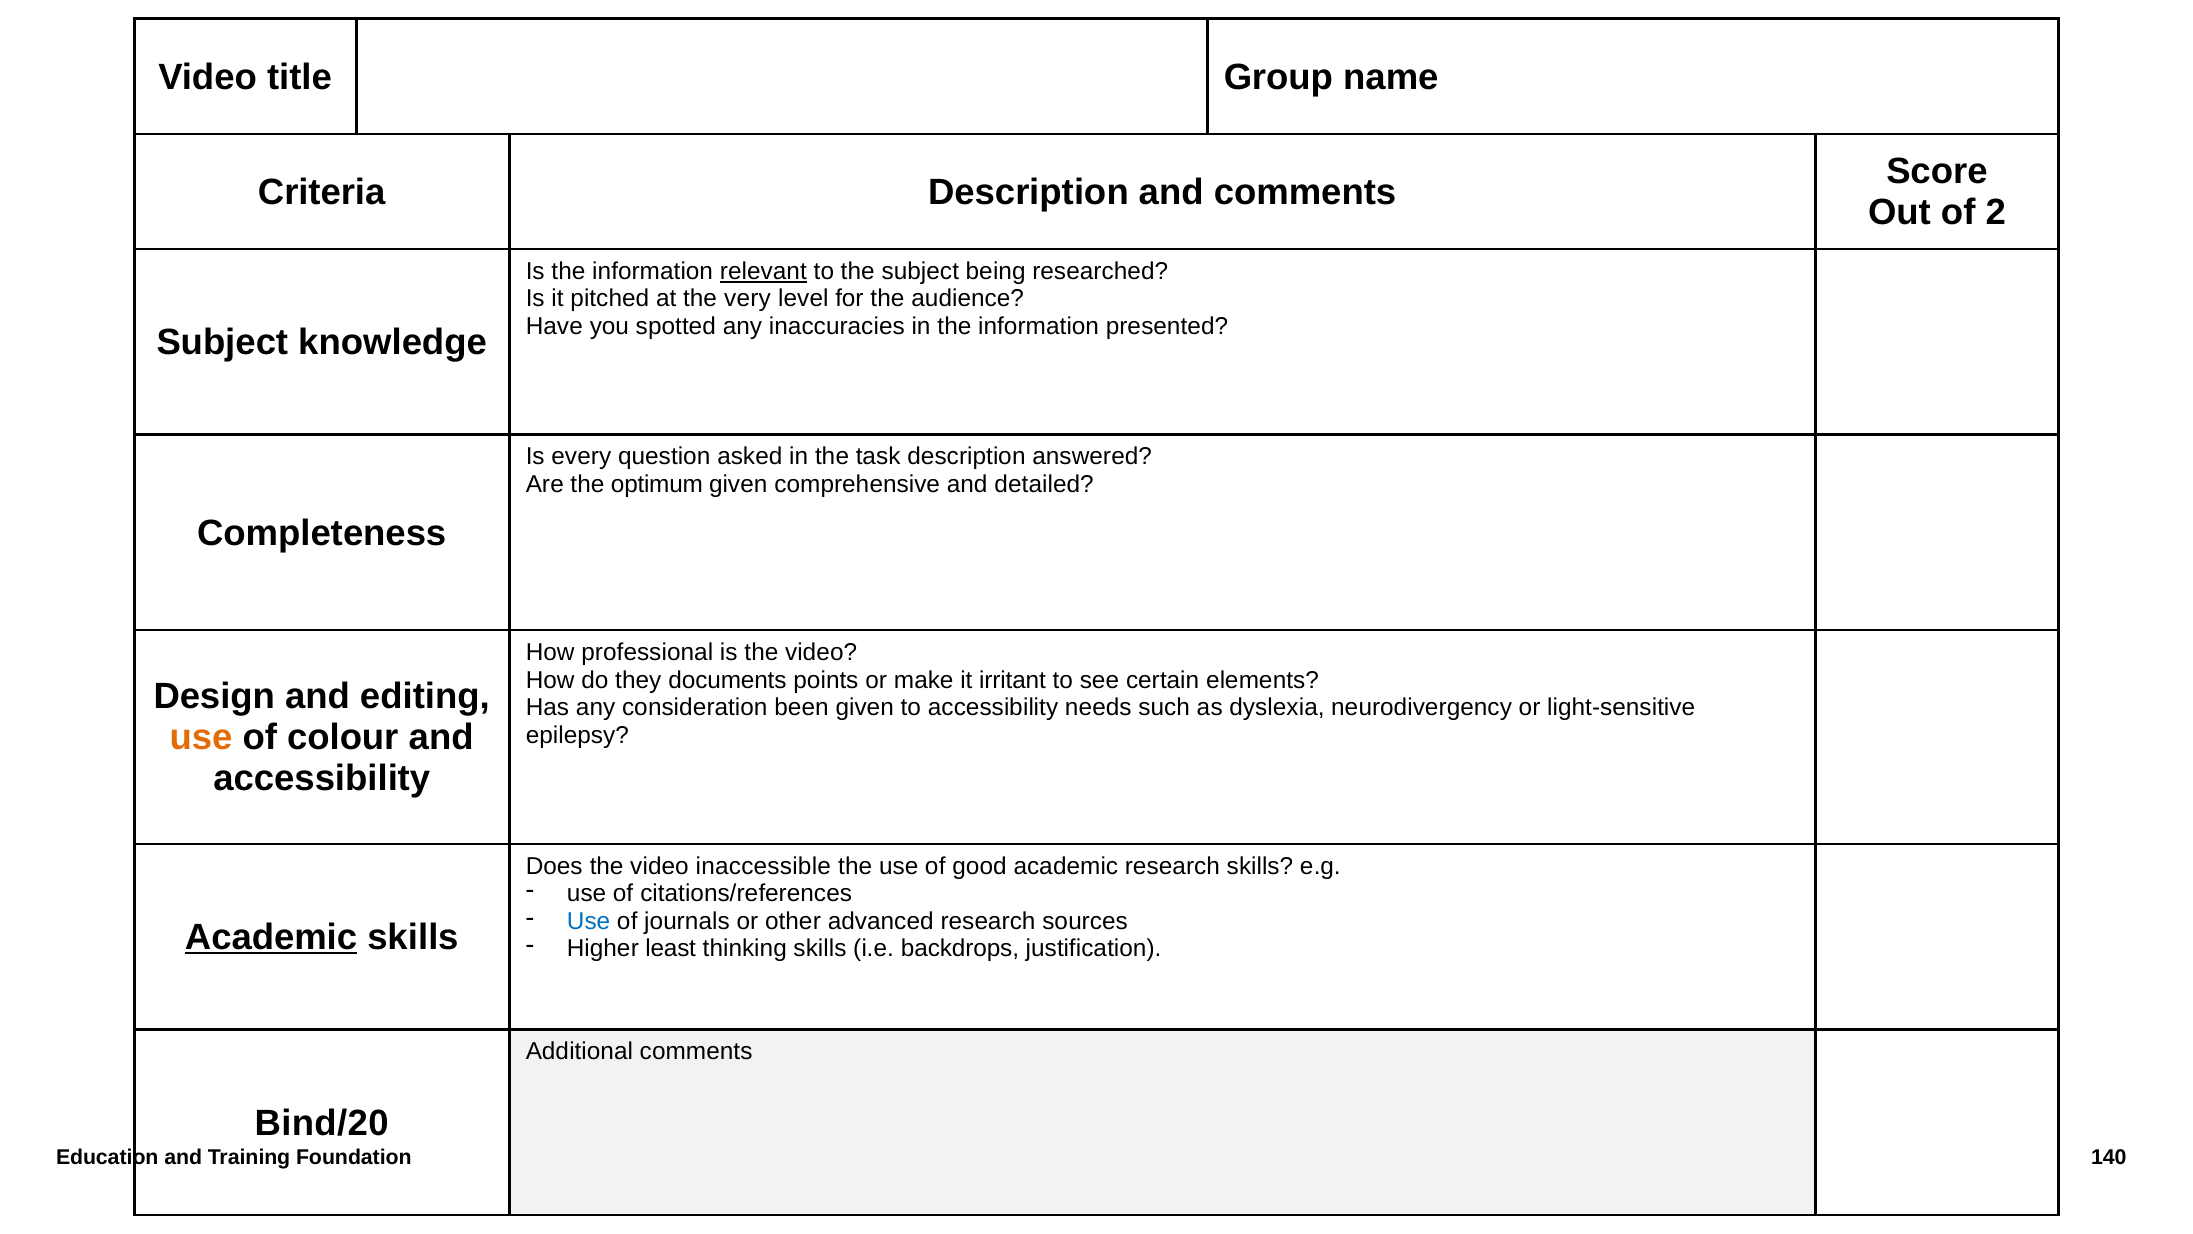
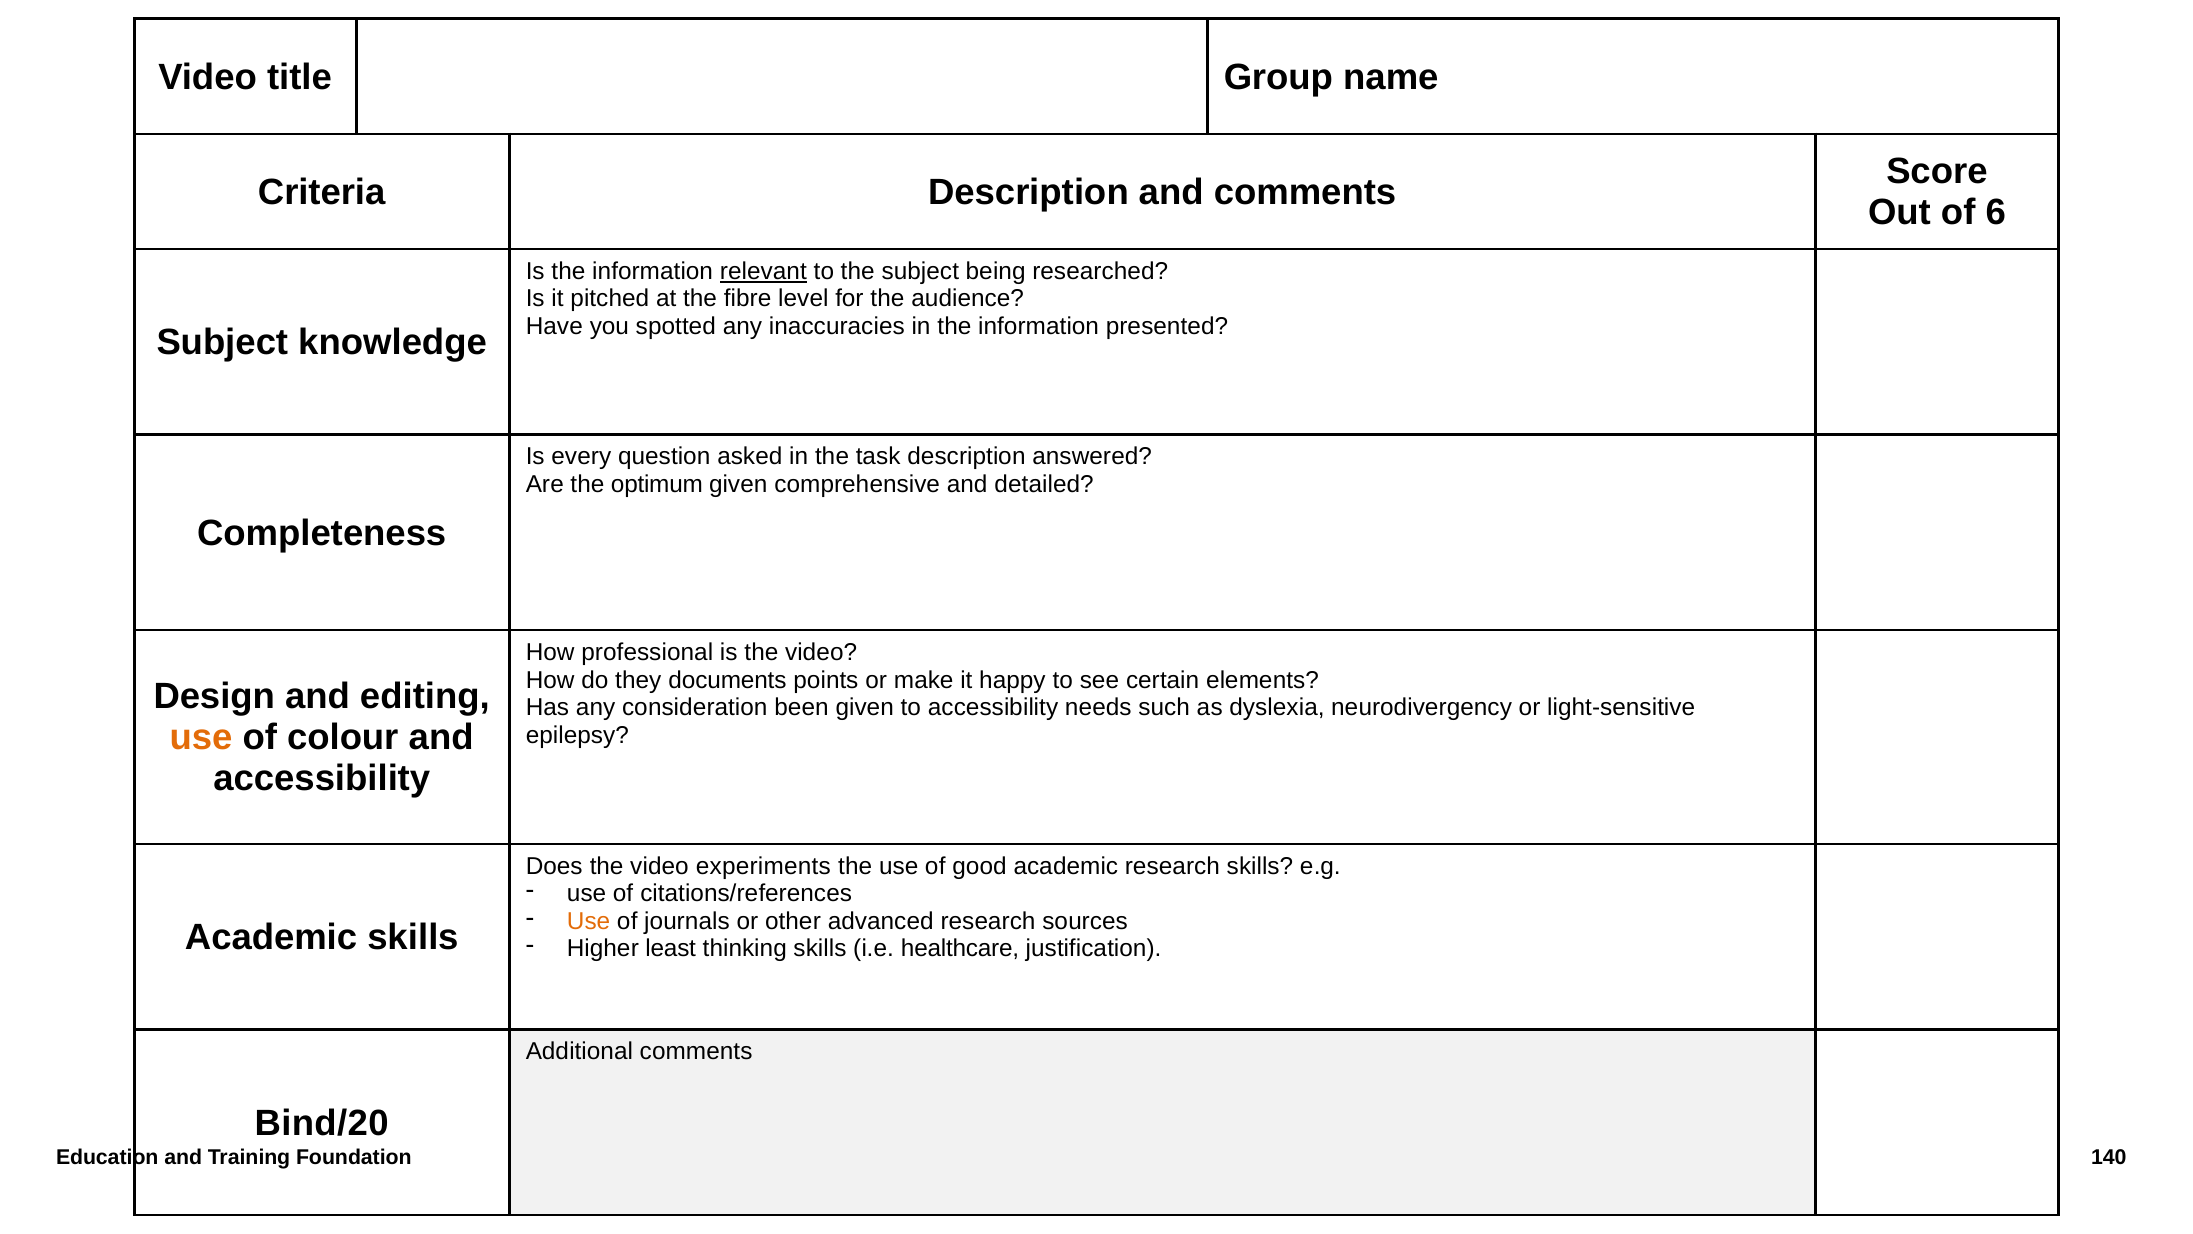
2: 2 -> 6 (1996, 213)
very: very -> fibre (748, 299)
irritant: irritant -> happy (1012, 680)
inaccessible: inaccessible -> experiments (763, 866)
Use colour: blue -> orange (589, 921)
Academic underline: present -> none (271, 937)
backdrops: backdrops -> healthcare (960, 949)
